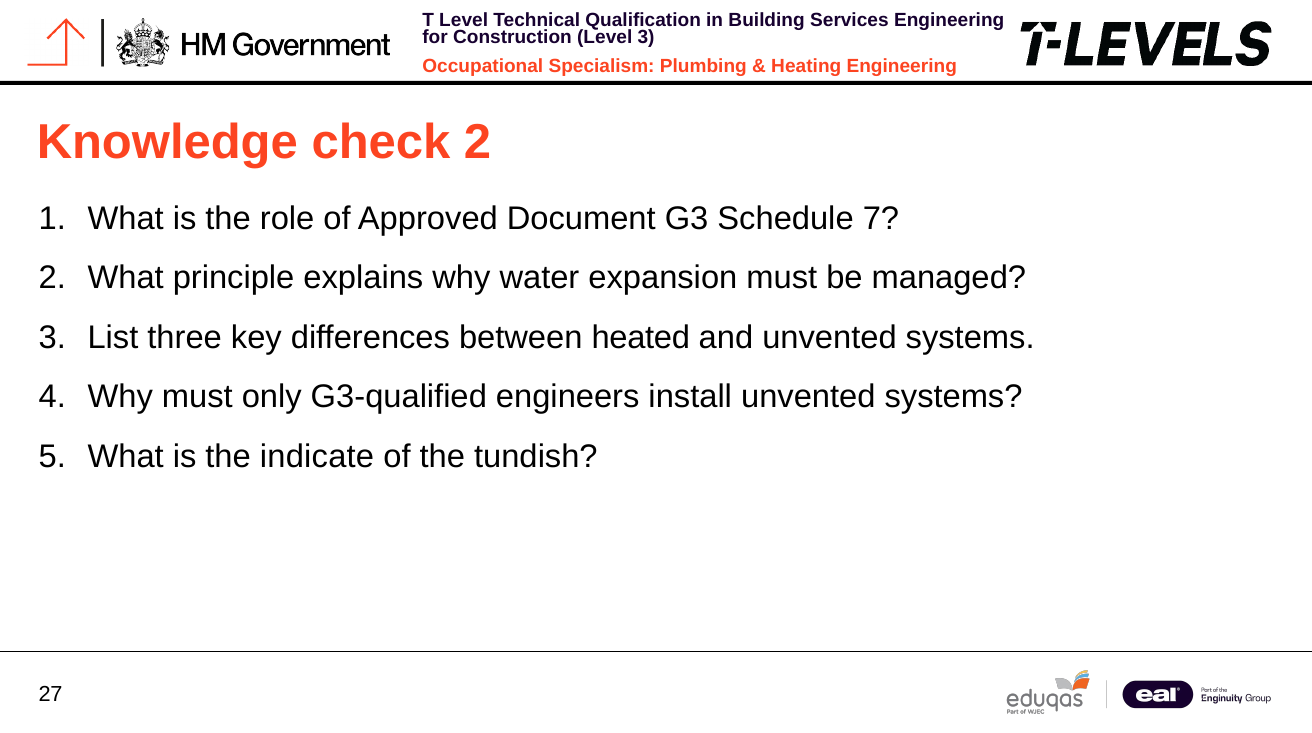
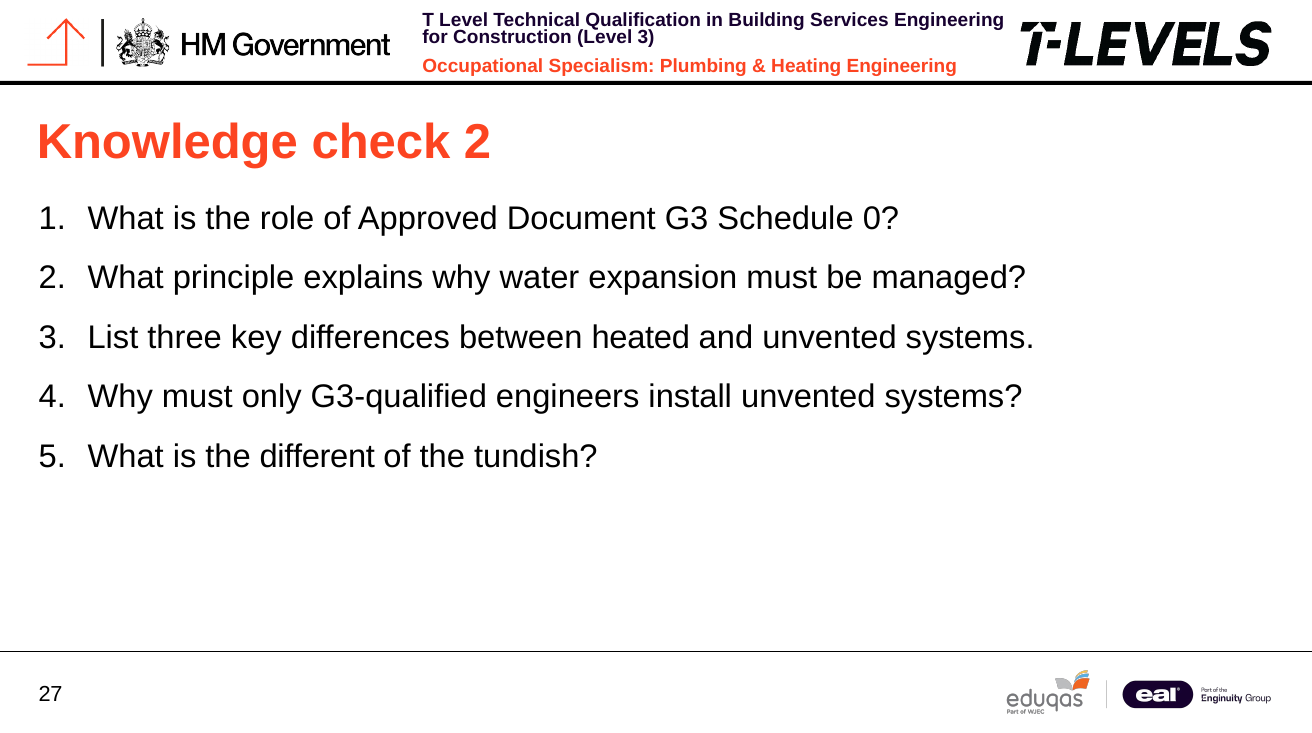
7: 7 -> 0 (881, 219)
indicate: indicate -> different (317, 456)
